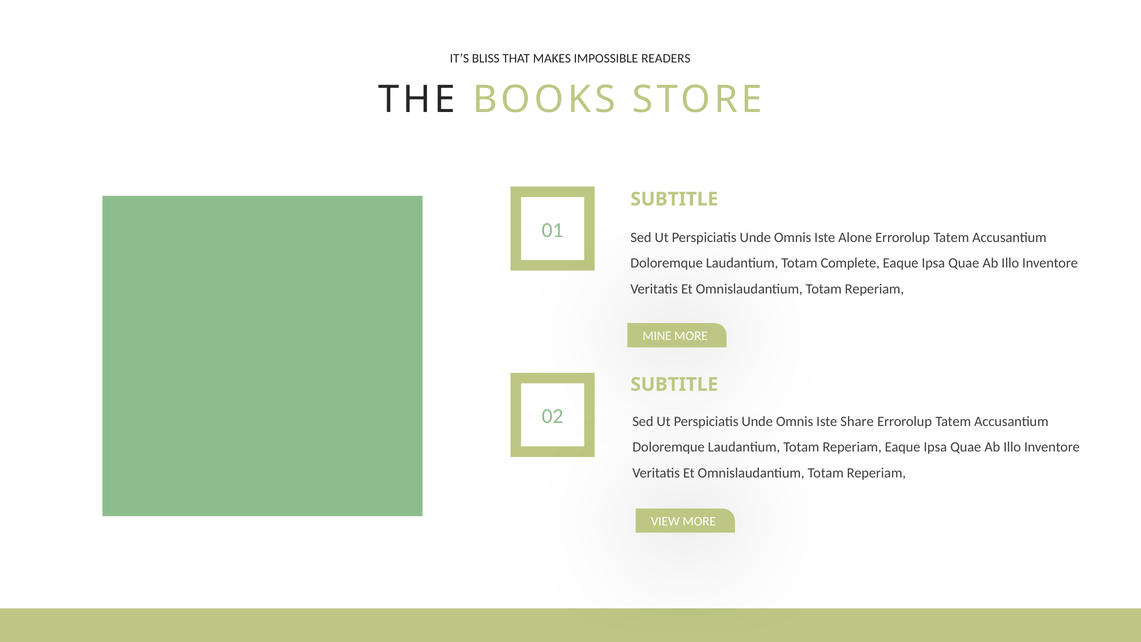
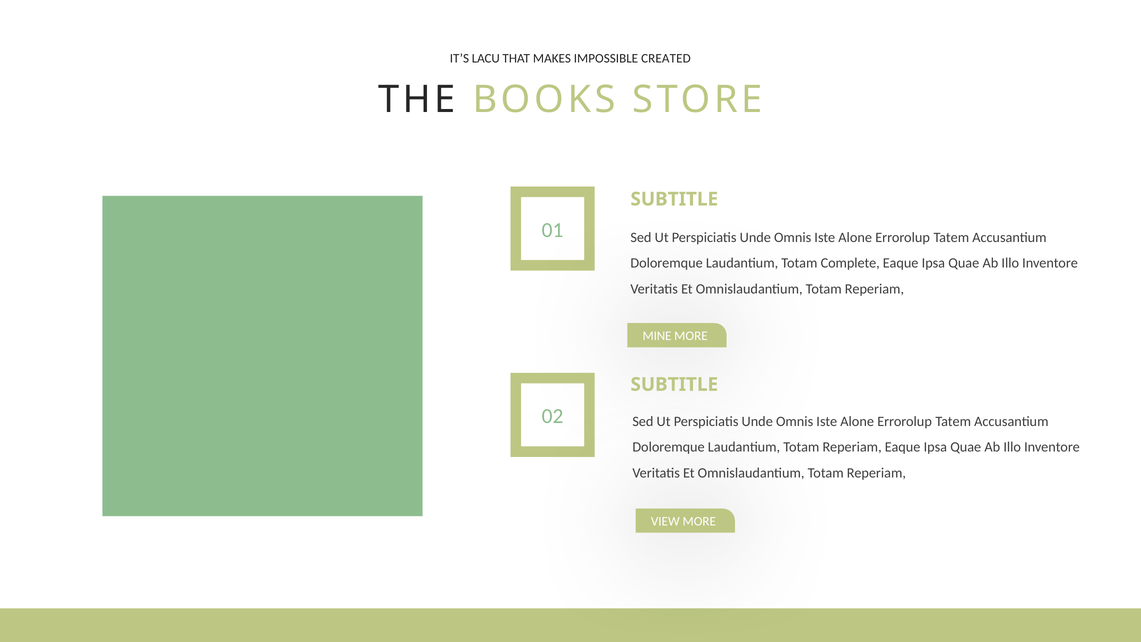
BLISS: BLISS -> LACU (486, 58)
READERS: READERS -> CREATED (666, 58)
Share: Share -> Alone (857, 421)
